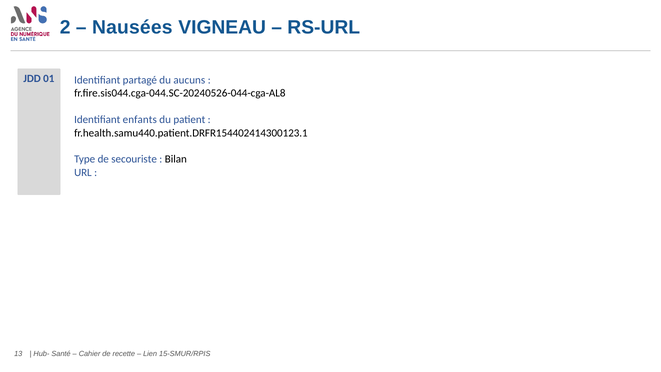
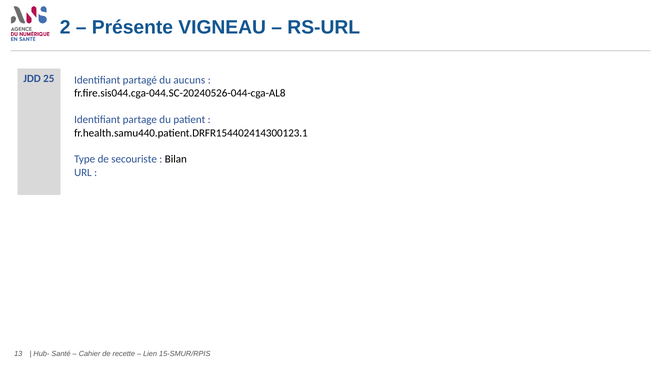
Nausées: Nausées -> Présente (132, 27)
01: 01 -> 25 (49, 78)
enfants: enfants -> partage (140, 120)
